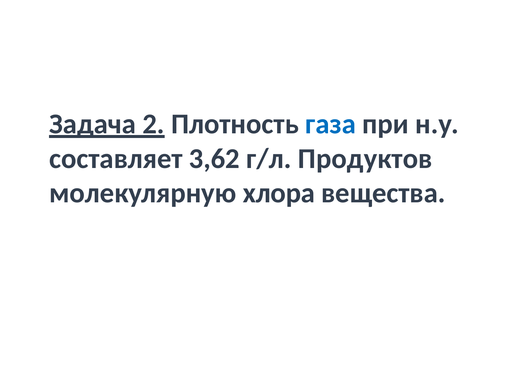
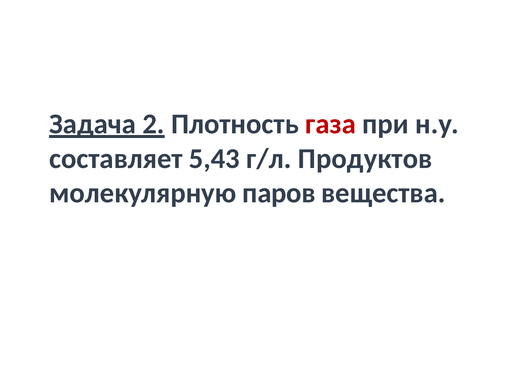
газа colour: blue -> red (331, 124)
3,62: 3,62 -> 5,43 (214, 159)
хлора: хлора -> паров (279, 193)
